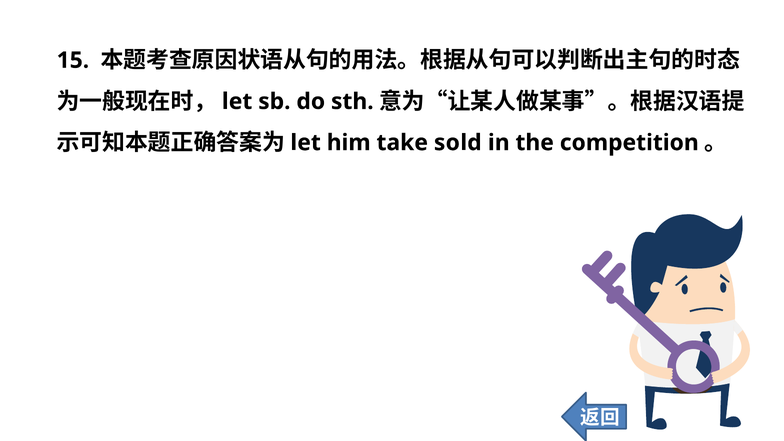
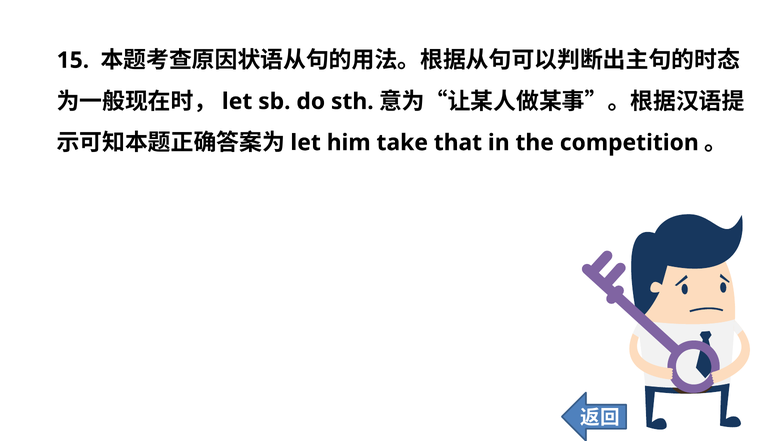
sold: sold -> that (458, 143)
